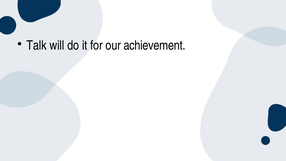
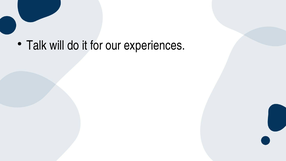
achievement: achievement -> experiences (154, 45)
